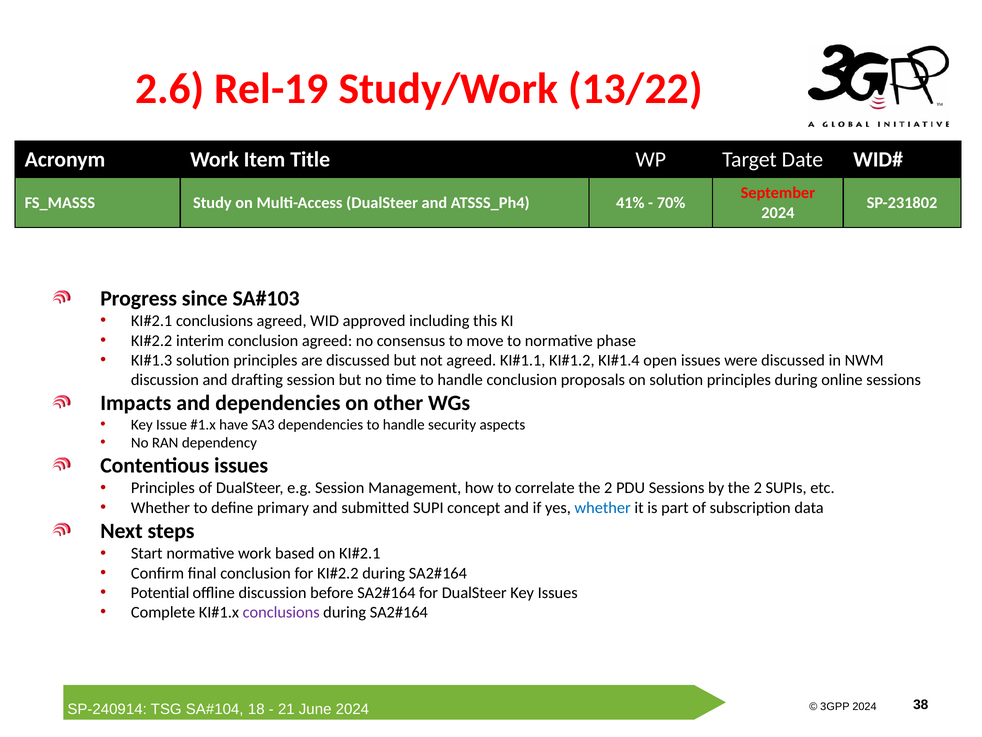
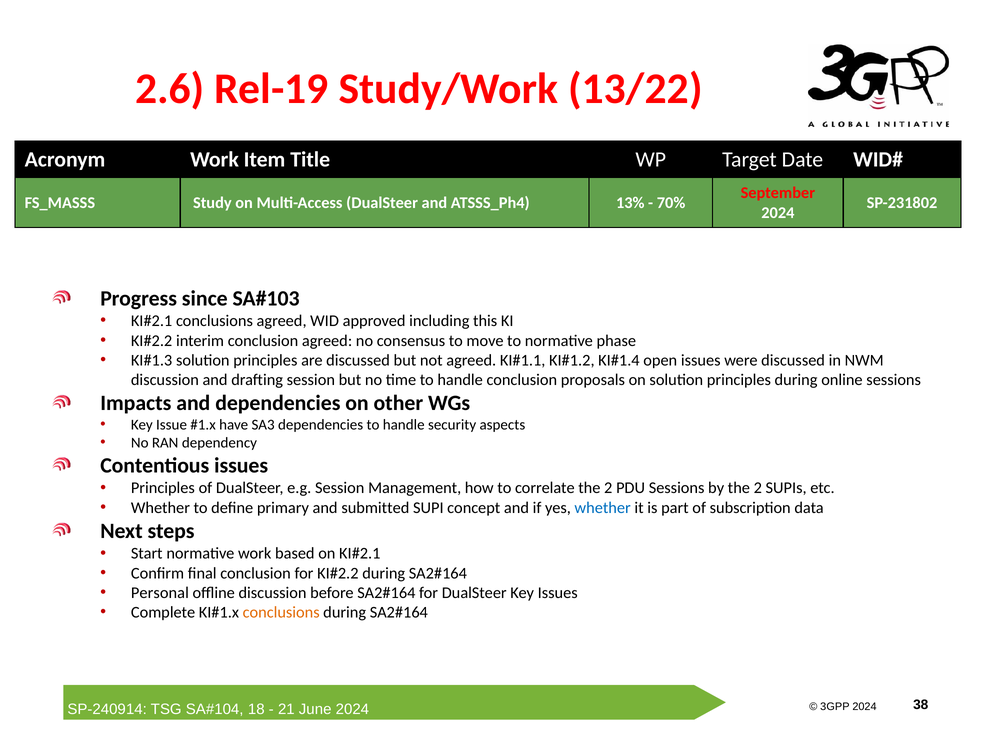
41%: 41% -> 13% (630, 203)
Potential: Potential -> Personal (160, 592)
conclusions colour: purple -> orange (281, 612)
